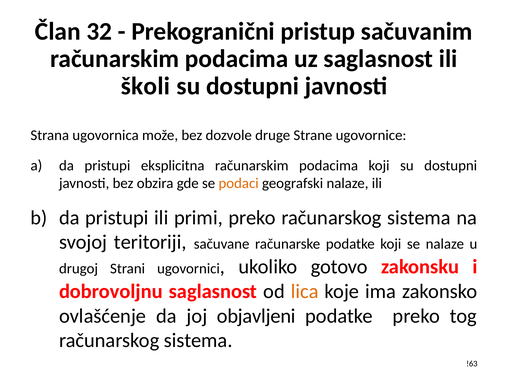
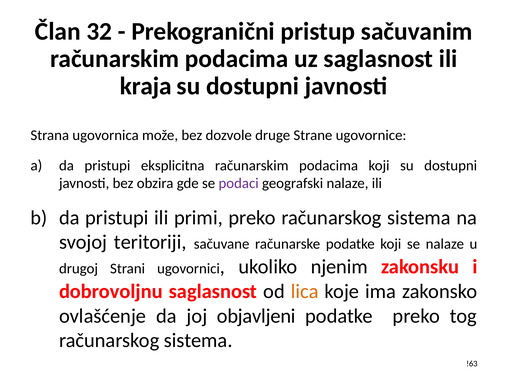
školi: školi -> kraja (146, 86)
podaci colour: orange -> purple (239, 183)
gotovo: gotovo -> njenim (339, 267)
